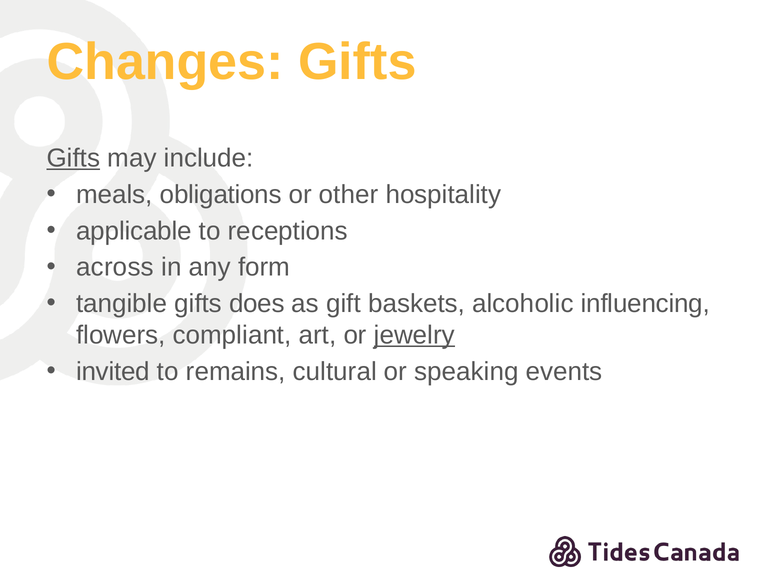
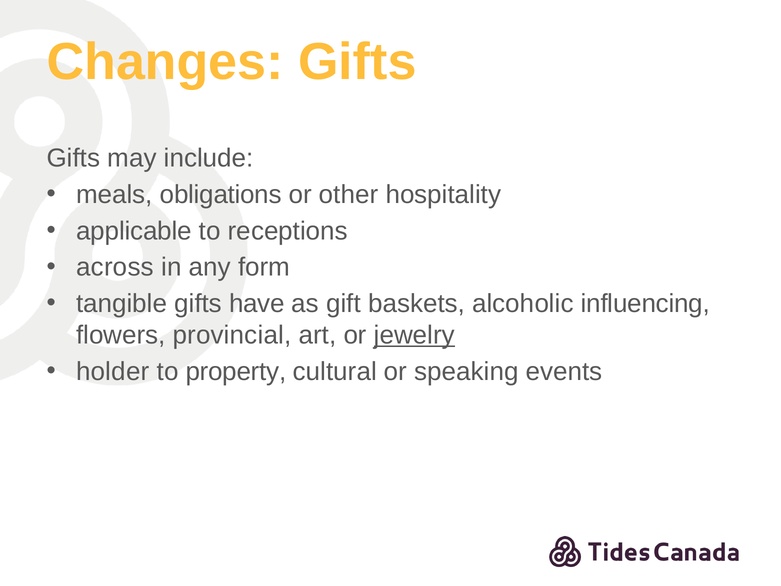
Gifts underline: present -> none (73, 158)
does: does -> have (257, 304)
compliant: compliant -> provincial (232, 335)
invited: invited -> holder (113, 371)
remains: remains -> property (236, 371)
